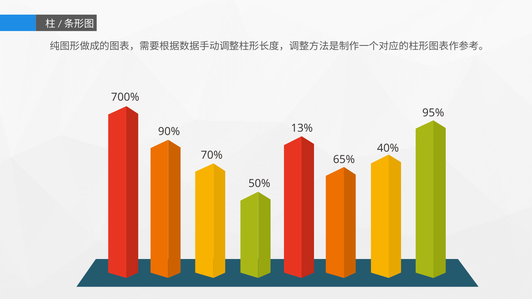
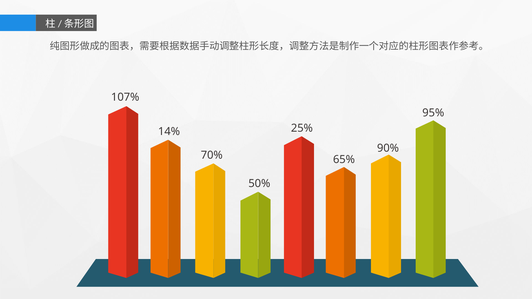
700%: 700% -> 107% (125, 97)
13%: 13% -> 25% (302, 128)
90%: 90% -> 14% (169, 132)
40%: 40% -> 90% (388, 148)
